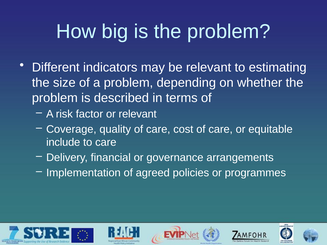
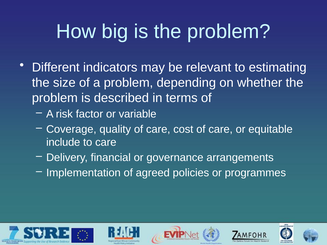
or relevant: relevant -> variable (138, 114)
